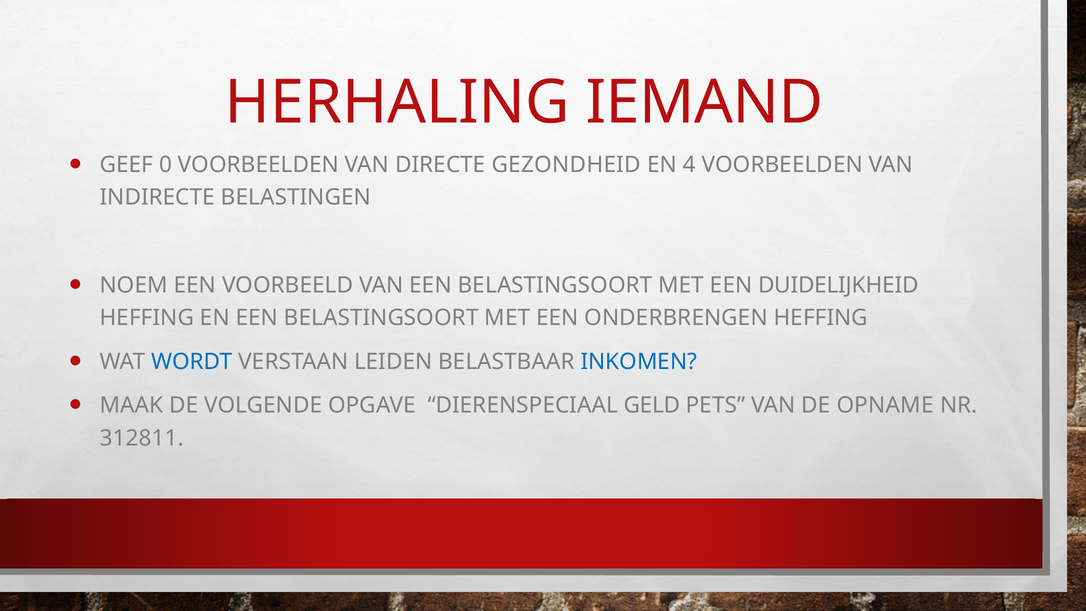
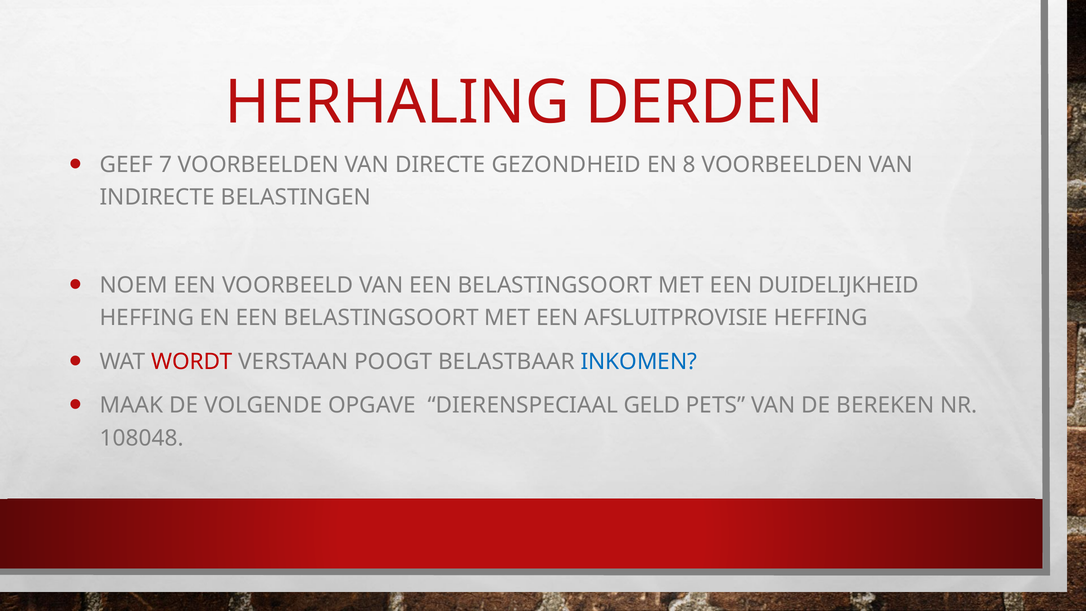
IEMAND: IEMAND -> DERDEN (705, 103)
0: 0 -> 7 (166, 165)
4: 4 -> 8 (689, 165)
ONDERBRENGEN: ONDERBRENGEN -> AFSLUITPROVISIE (676, 318)
WORDT colour: blue -> red (192, 361)
LEIDEN: LEIDEN -> POOGT (393, 361)
OPNAME: OPNAME -> BEREKEN (885, 405)
312811: 312811 -> 108048 (142, 438)
